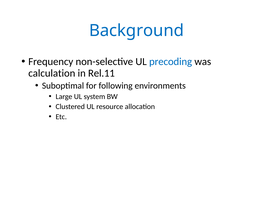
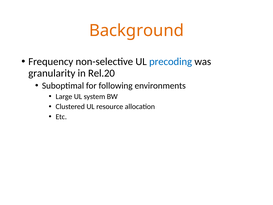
Background colour: blue -> orange (136, 31)
calculation: calculation -> granularity (52, 73)
Rel.11: Rel.11 -> Rel.20 (101, 73)
